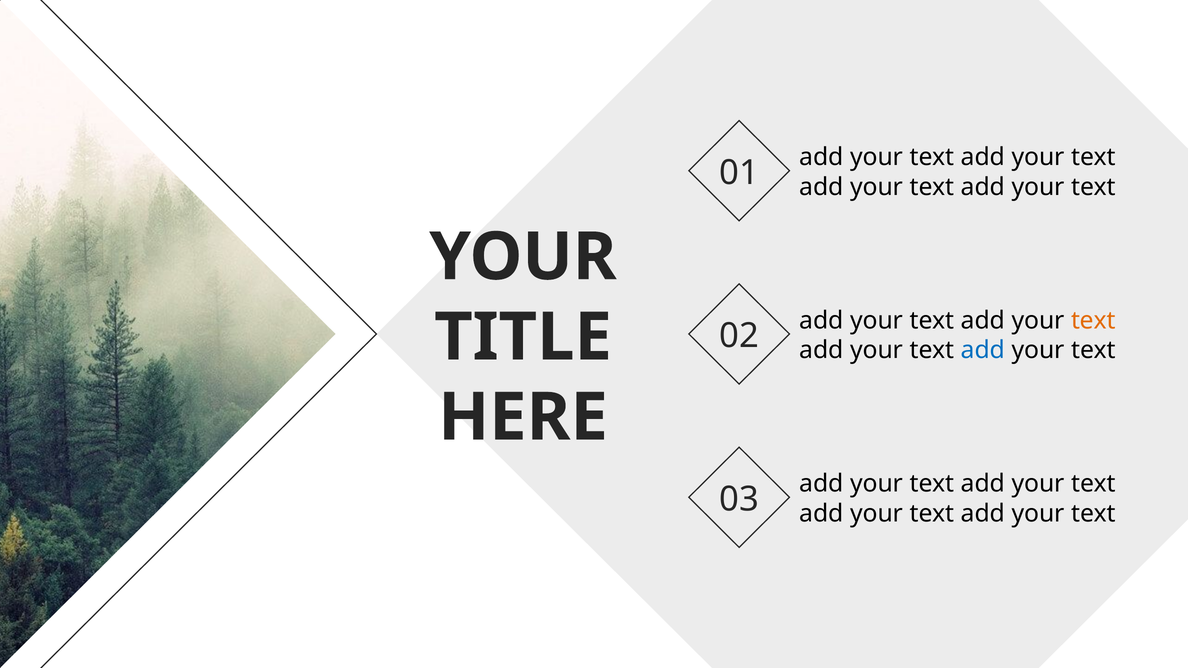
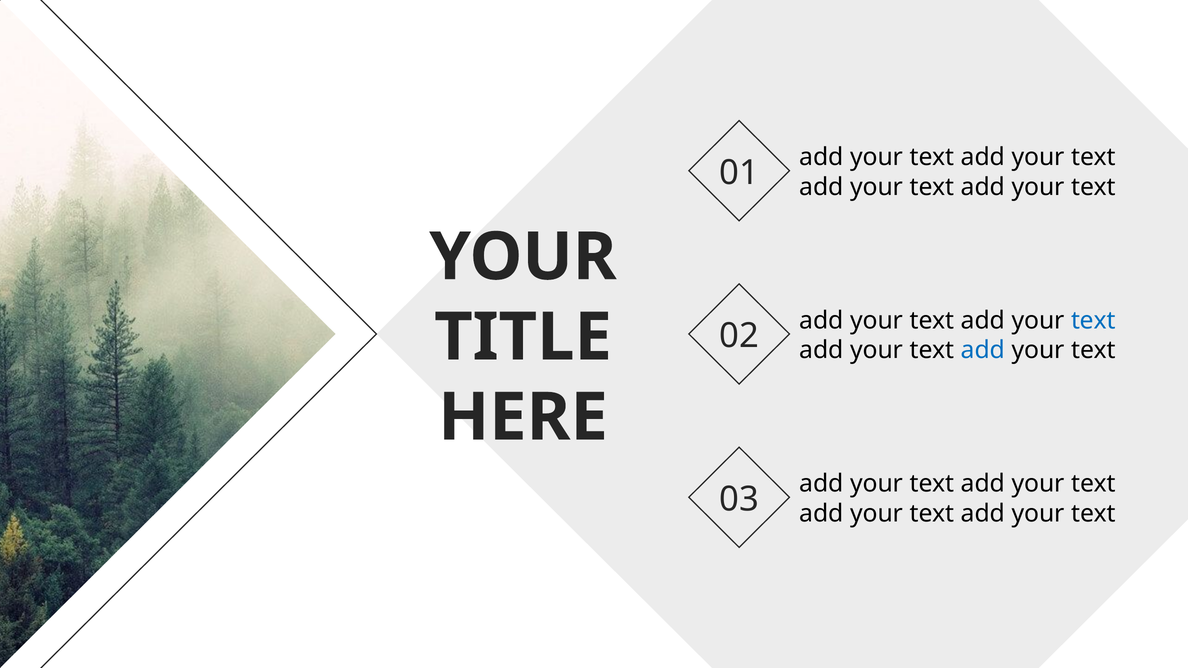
text colour: orange -> blue (1093, 321)
